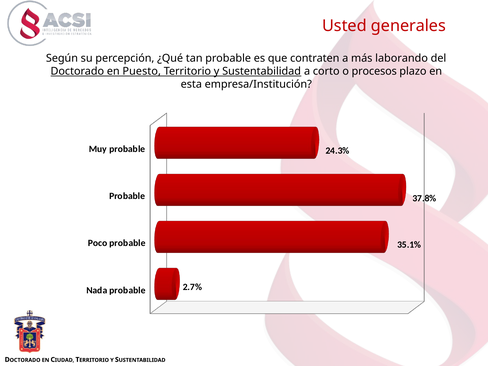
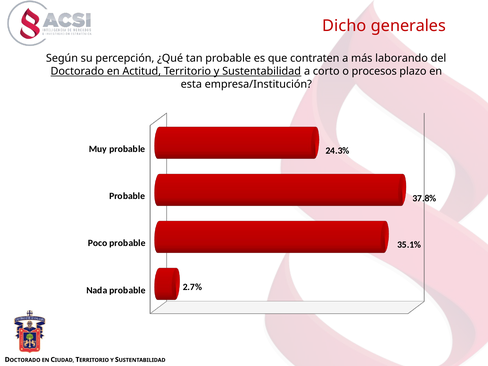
Usted: Usted -> Dicho (344, 26)
Puesto: Puesto -> Actitud (142, 71)
